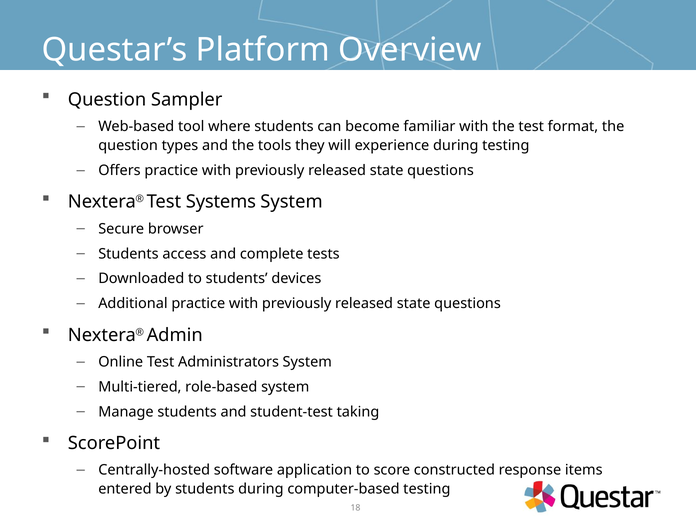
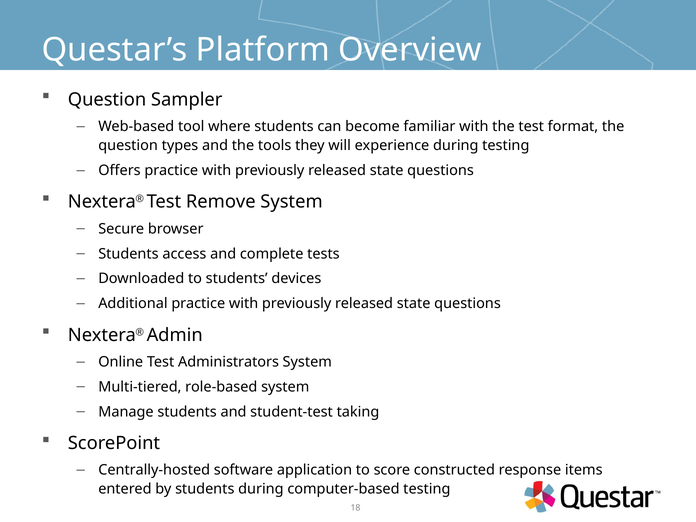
Systems: Systems -> Remove (221, 202)
